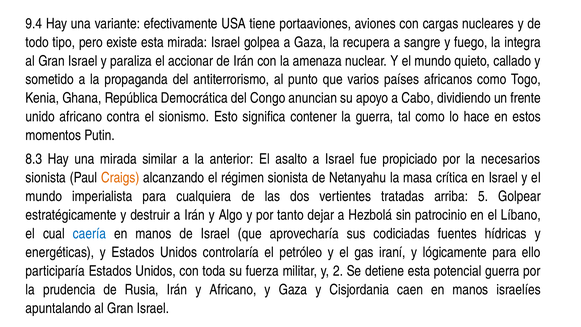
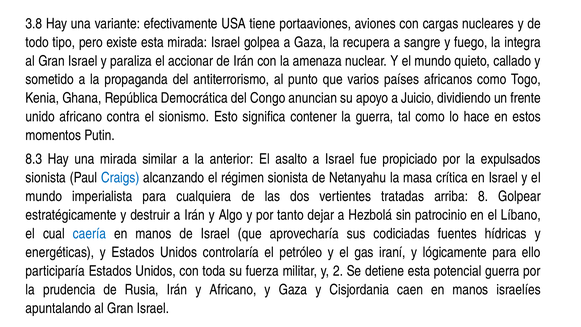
9.4: 9.4 -> 3.8 (34, 24)
Cabo: Cabo -> Juicio (418, 98)
necesarios: necesarios -> expulsados (511, 159)
Craigs colour: orange -> blue (120, 178)
5: 5 -> 8 (483, 196)
